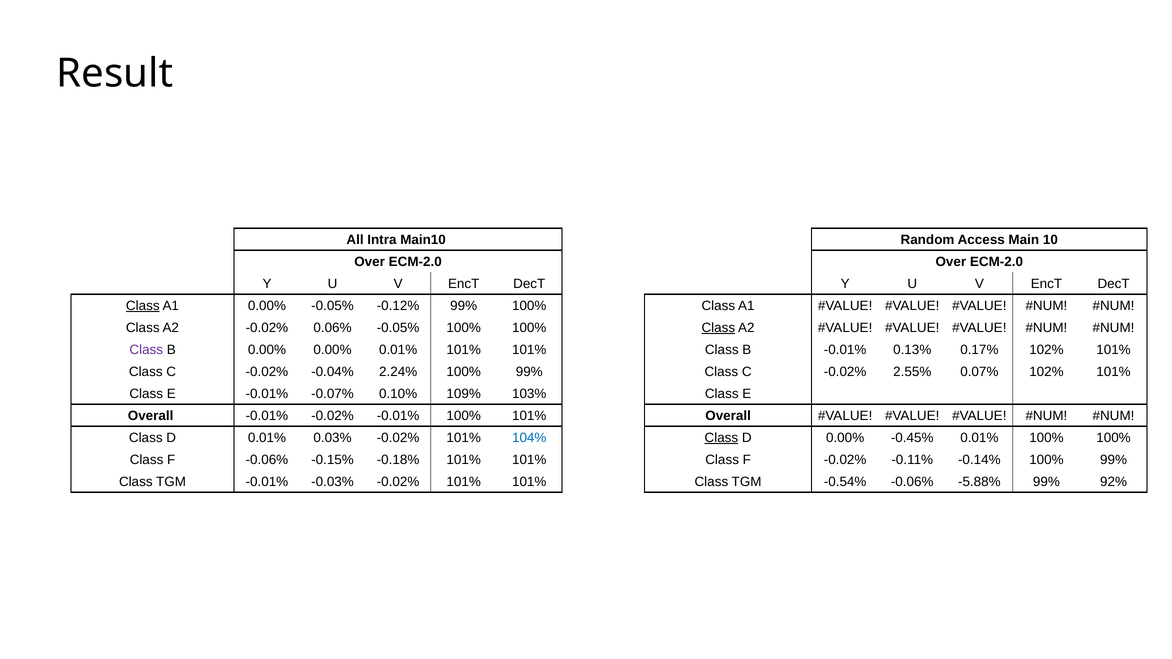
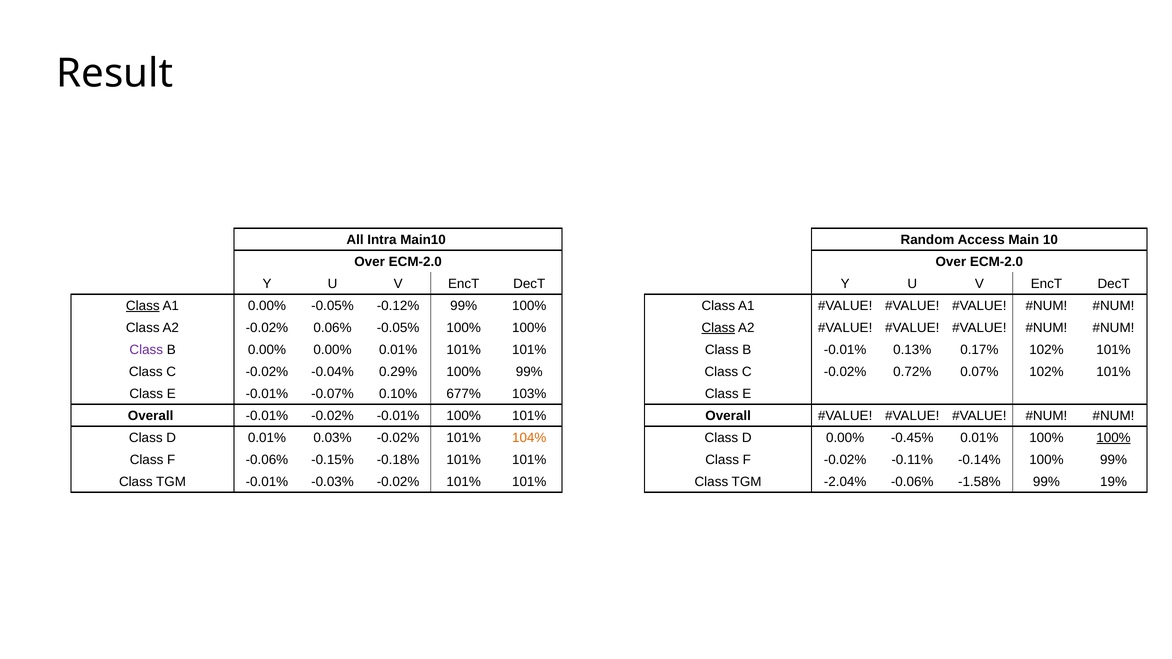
2.24%: 2.24% -> 0.29% (398, 372)
2.55%: 2.55% -> 0.72% (912, 372)
109%: 109% -> 677% (464, 394)
104% colour: blue -> orange (529, 438)
Class underline: present -> none (721, 438)
100% underline: none -> present (1114, 438)
-0.54%: -0.54% -> -2.04% (845, 482)
-5.88%: -5.88% -> -1.58% (979, 482)
92%: 92% -> 19% (1114, 482)
